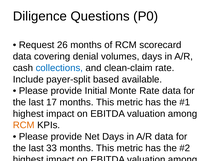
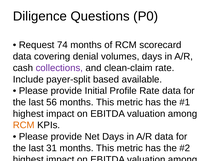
26: 26 -> 74 (62, 45)
collections colour: blue -> purple (59, 68)
Monte: Monte -> Profile (123, 91)
17: 17 -> 56 (52, 102)
33: 33 -> 31 (52, 148)
